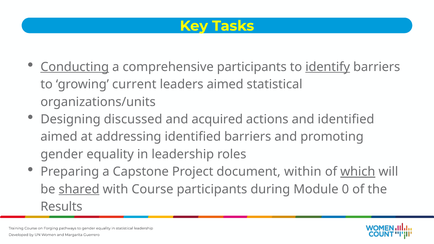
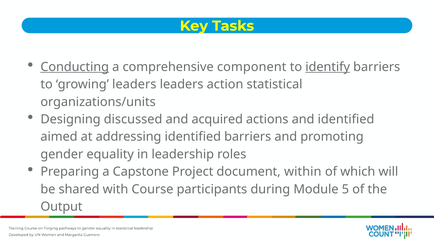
comprehensive participants: participants -> component (252, 67)
growing current: current -> leaders (134, 84)
leaders aimed: aimed -> action (225, 84)
which underline: present -> none (358, 172)
shared underline: present -> none (79, 189)
0: 0 -> 5 (345, 189)
Results: Results -> Output (61, 207)
